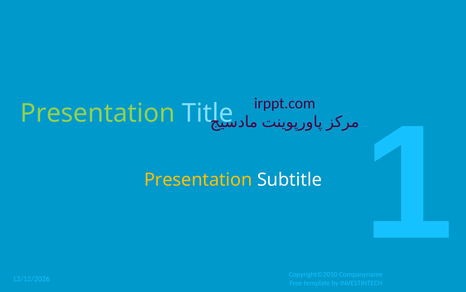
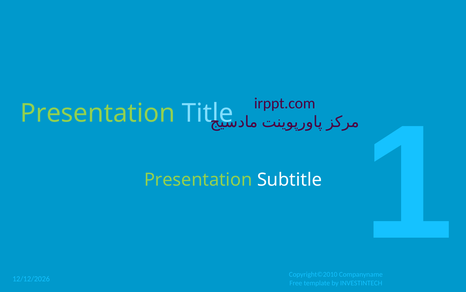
Presentation colour: yellow -> light green (198, 180)
